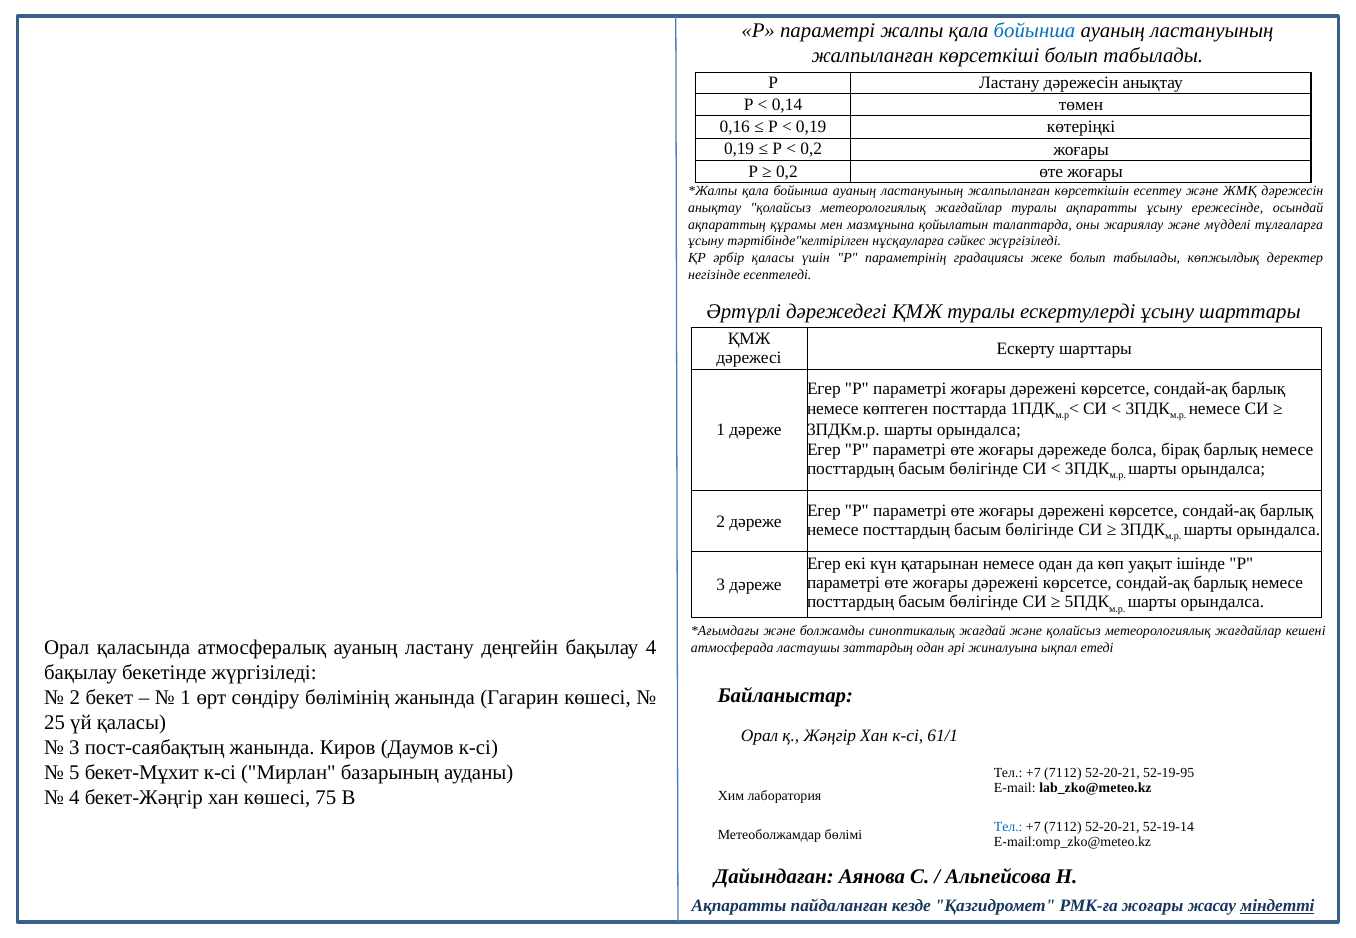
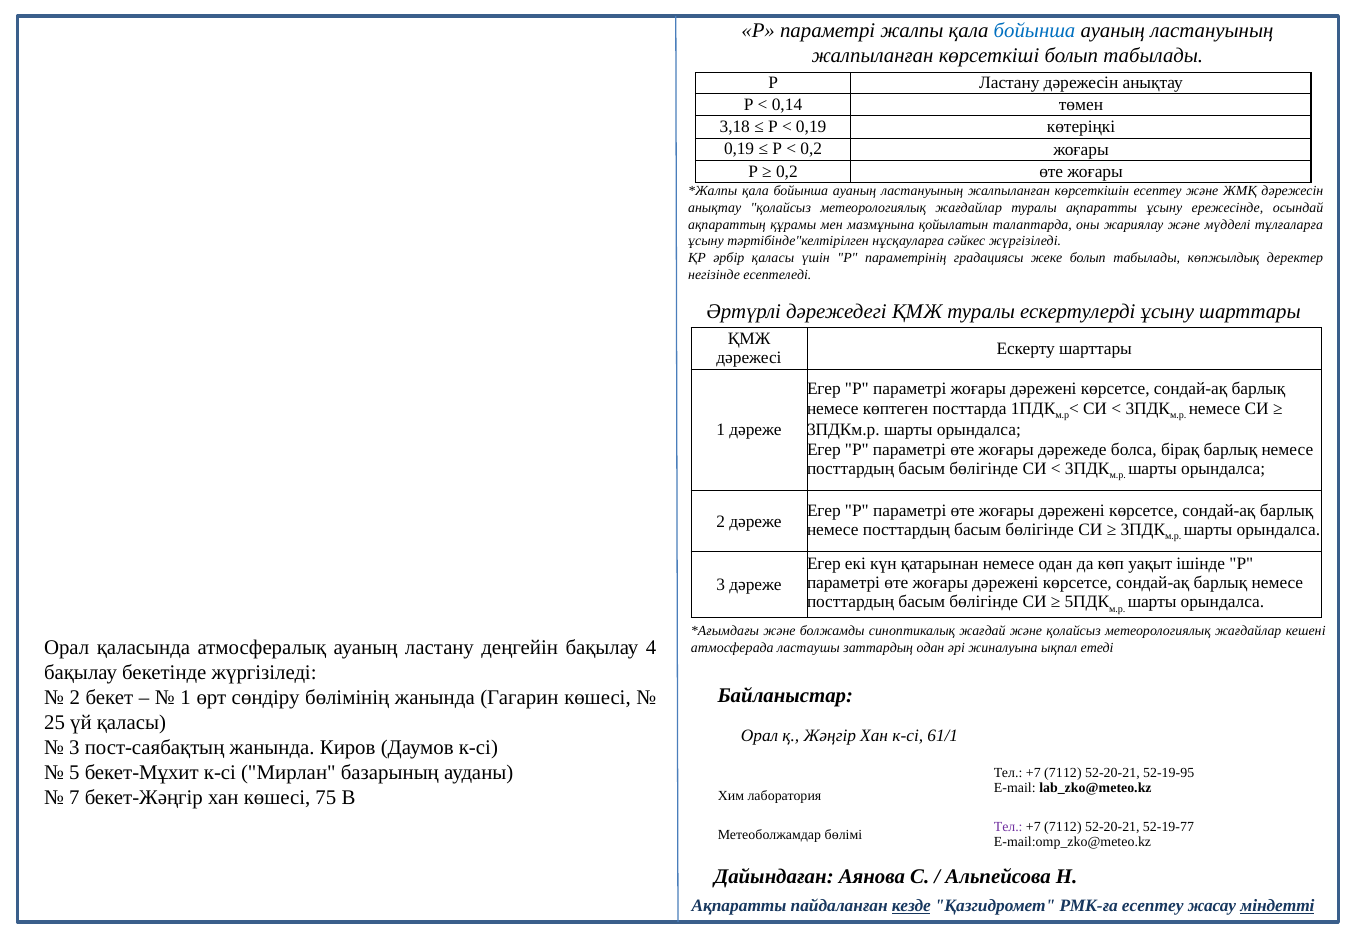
0,16: 0,16 -> 3,18 (735, 127)
4: 4 -> 7 (74, 798)
Тел colour: blue -> purple (1008, 827)
52-19-14: 52-19-14 -> 52-19-77 (1168, 827)
кезде underline: none -> present (911, 907)
РМК-ға жоғары: жоғары -> есептеу (1153, 907)
